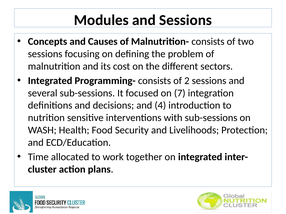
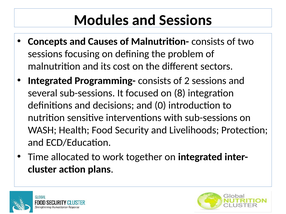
7: 7 -> 8 (180, 93)
4: 4 -> 0 (160, 106)
